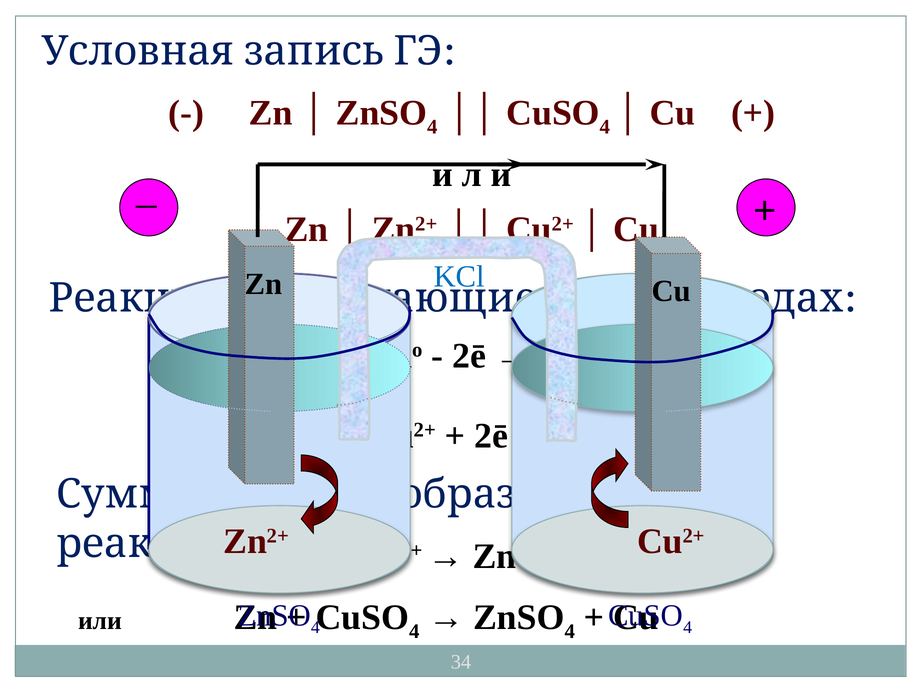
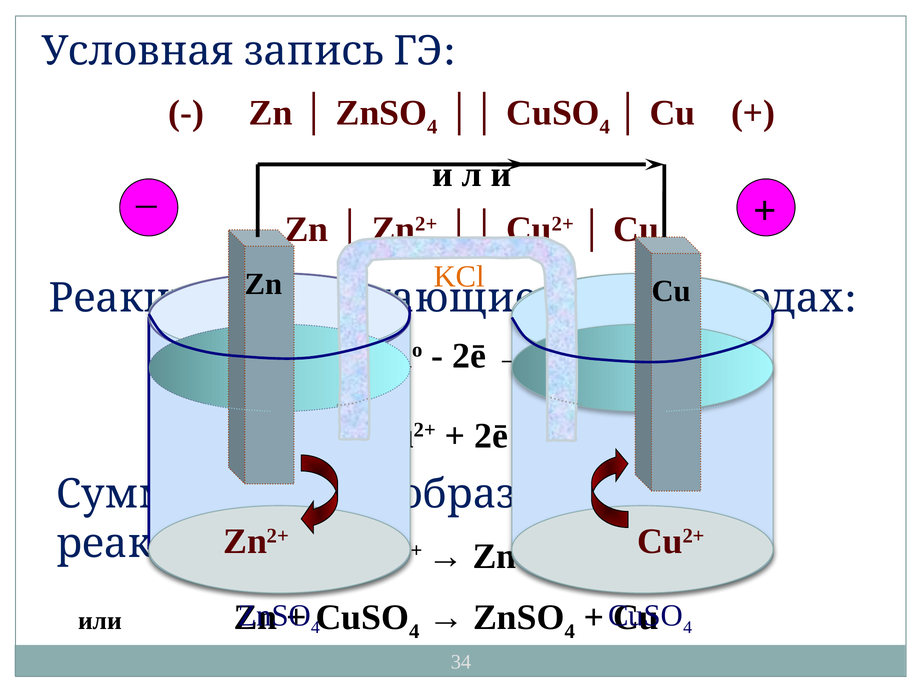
KCl colour: blue -> orange (459, 277)
